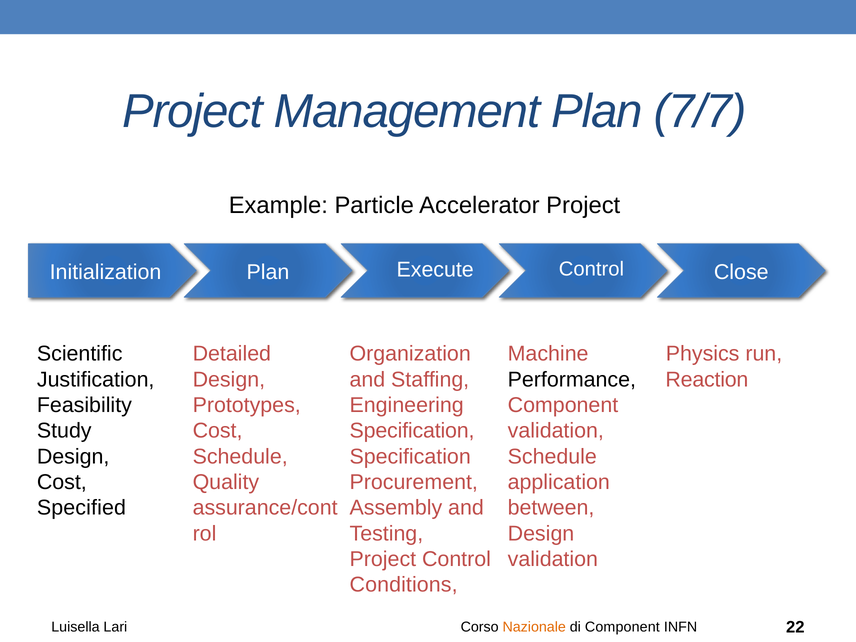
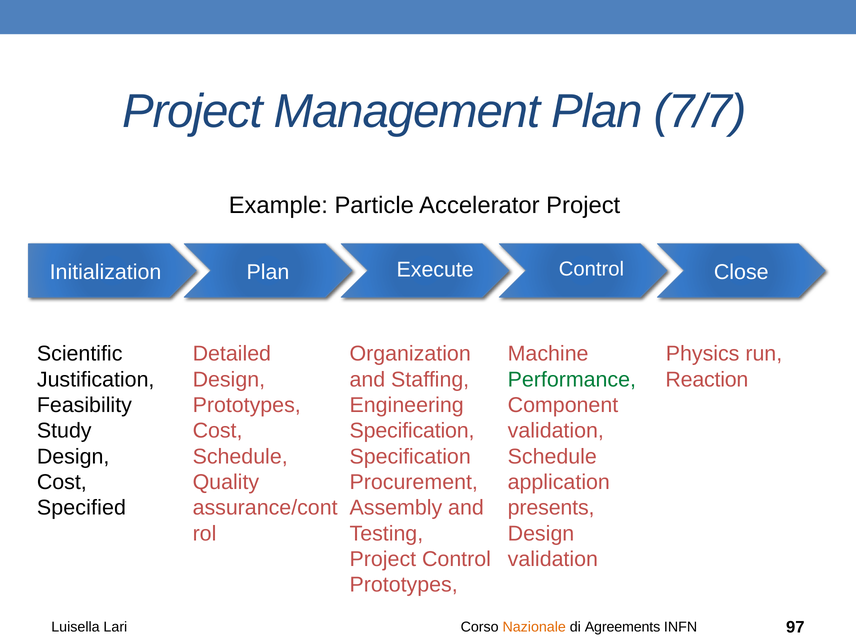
Performance colour: black -> green (572, 379)
between: between -> presents (551, 508)
Conditions: Conditions -> Prototypes (404, 585)
di Component: Component -> Agreements (623, 627)
22: 22 -> 97 (795, 627)
